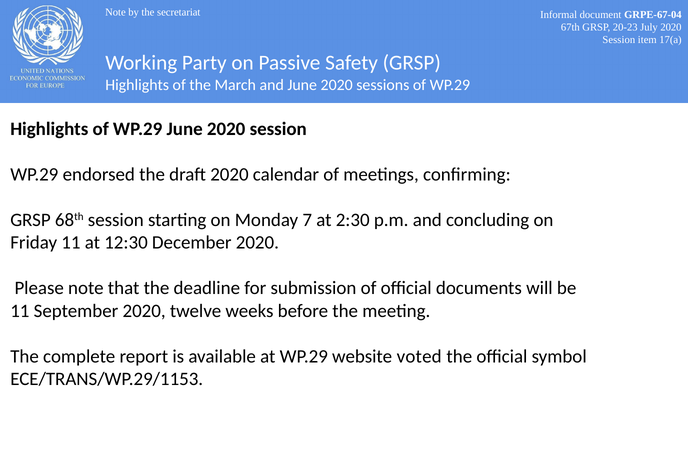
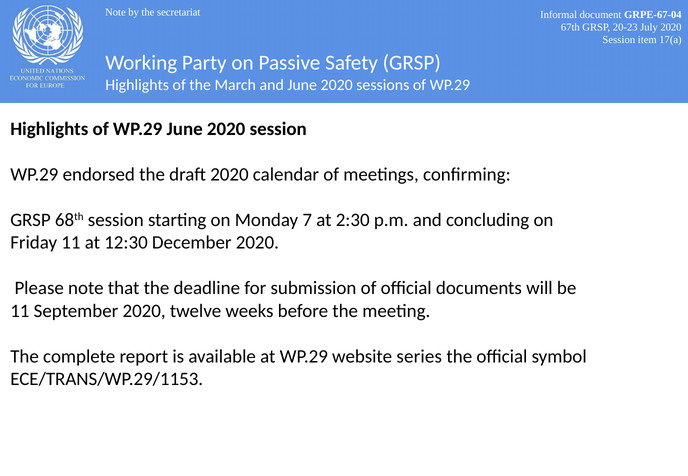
voted: voted -> series (419, 357)
